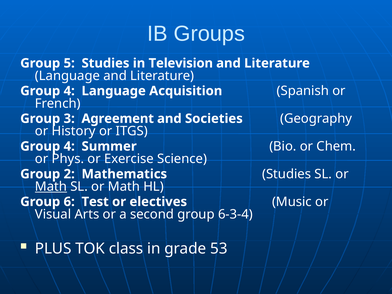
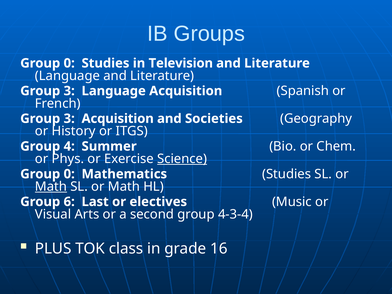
5: 5 -> 0 (69, 63)
4: 4 -> 3 (69, 91)
3 Agreement: Agreement -> Acquisition (118, 119)
Science underline: none -> present (182, 159)
2: 2 -> 0 (69, 174)
Test: Test -> Last (95, 202)
6-3-4: 6-3-4 -> 4-3-4 (235, 214)
53: 53 -> 16 (219, 249)
